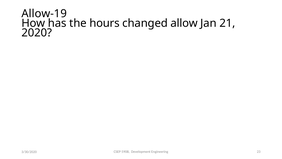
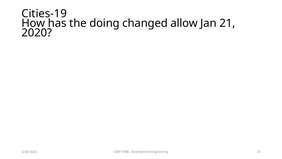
Allow-19: Allow-19 -> Cities-19 (44, 14)
hours: hours -> doing (105, 23)
